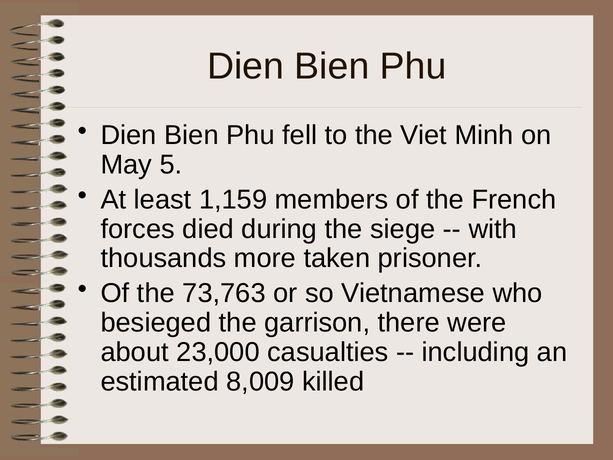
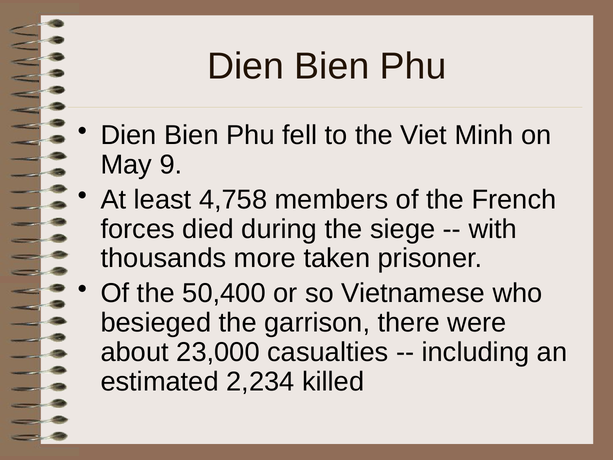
5: 5 -> 9 (171, 165)
1,159: 1,159 -> 4,758 (233, 199)
73,763: 73,763 -> 50,400 (224, 293)
8,009: 8,009 -> 2,234 (260, 382)
